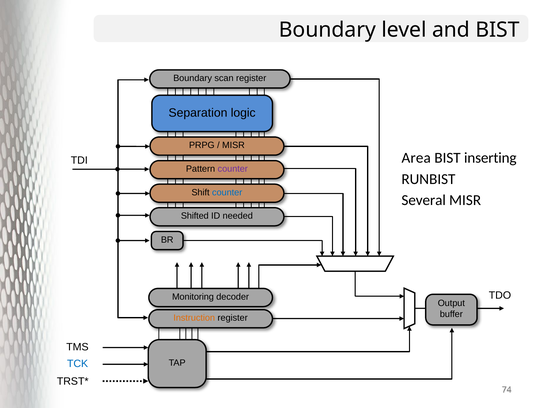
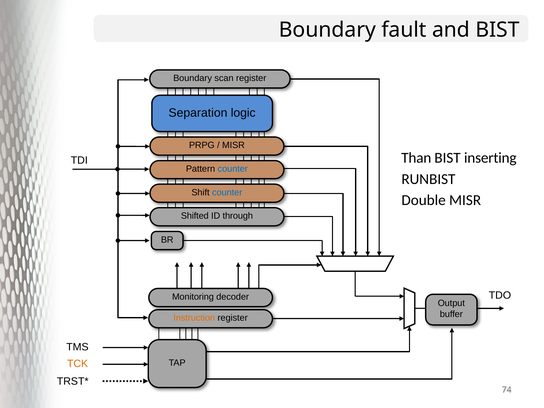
level: level -> fault (404, 30)
Area: Area -> Than (416, 158)
counter colour: purple -> blue (233, 169)
Several: Several -> Double (424, 200)
needed: needed -> through (238, 216)
TCK colour: blue -> orange (78, 364)
